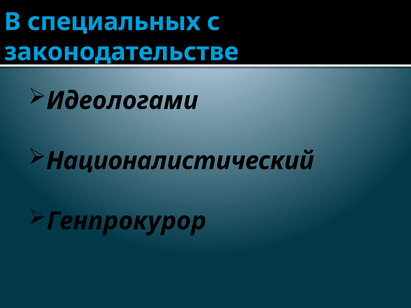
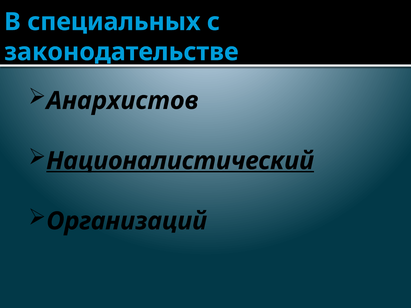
Идеологами: Идеологами -> Анархистов (122, 101)
Националистический underline: none -> present (180, 161)
Генпрокурор: Генпрокурор -> Организаций (127, 221)
